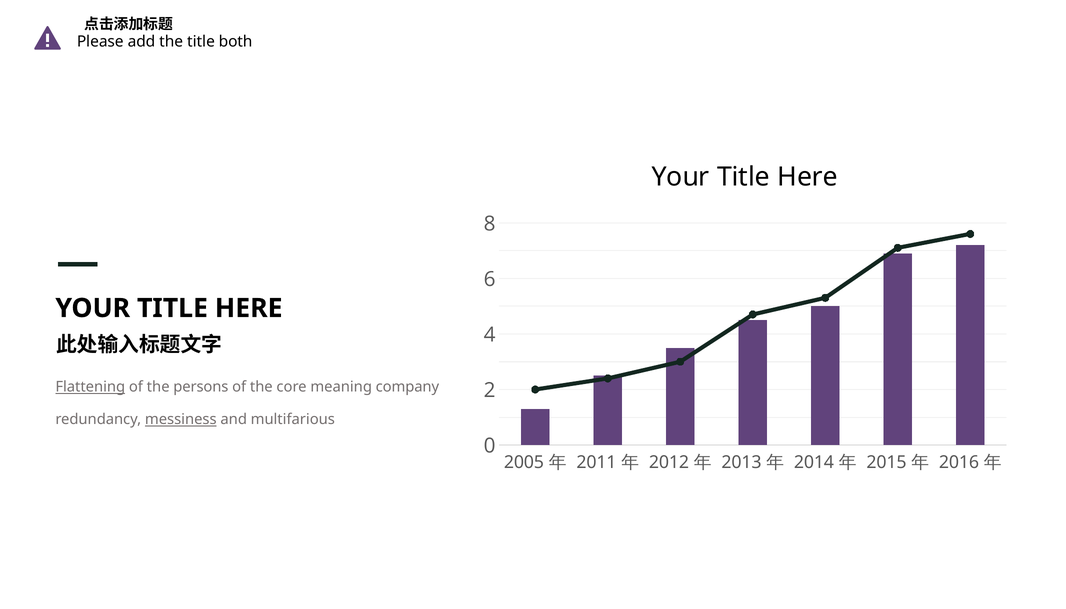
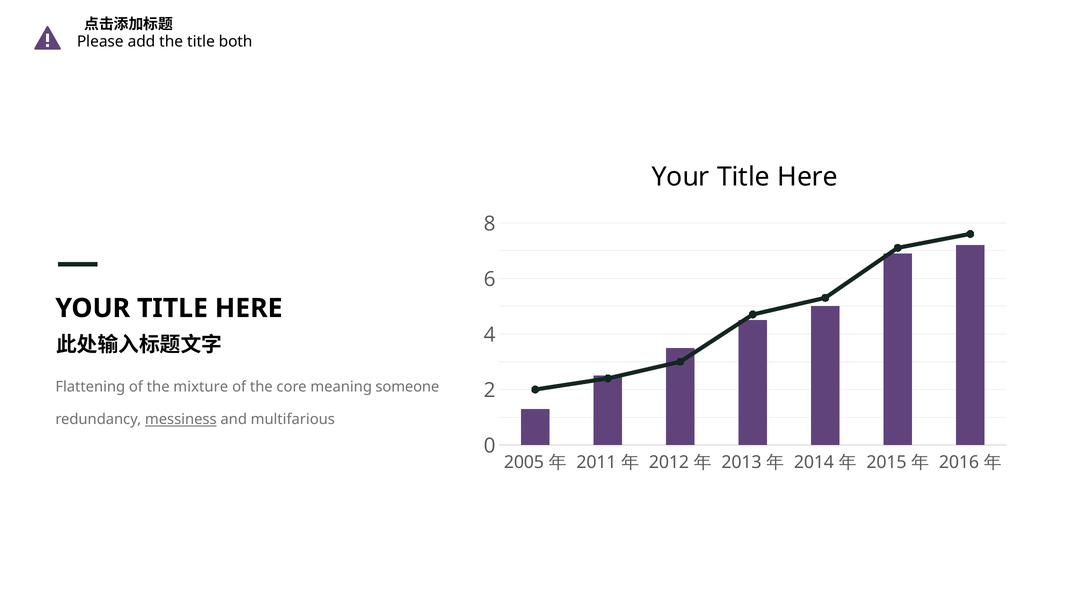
Flattening underline: present -> none (90, 387)
persons: persons -> mixture (201, 387)
company: company -> someone (407, 387)
